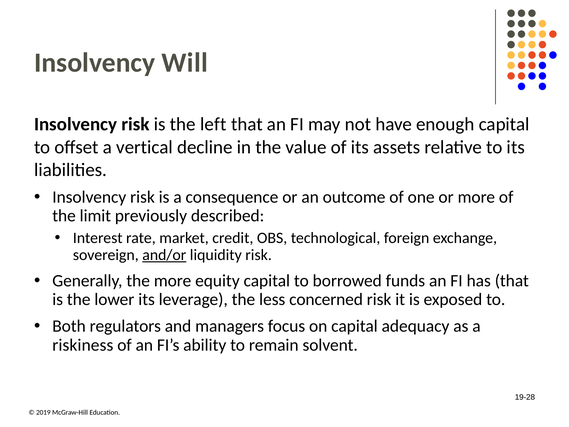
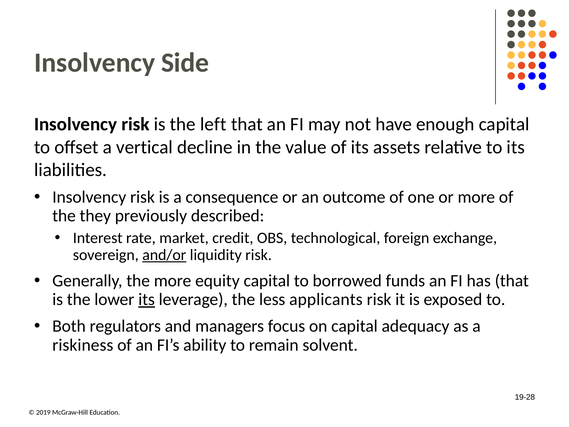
Will: Will -> Side (185, 63)
limit: limit -> they (95, 216)
its underline: none -> present (147, 299)
concerned: concerned -> applicants (326, 299)
